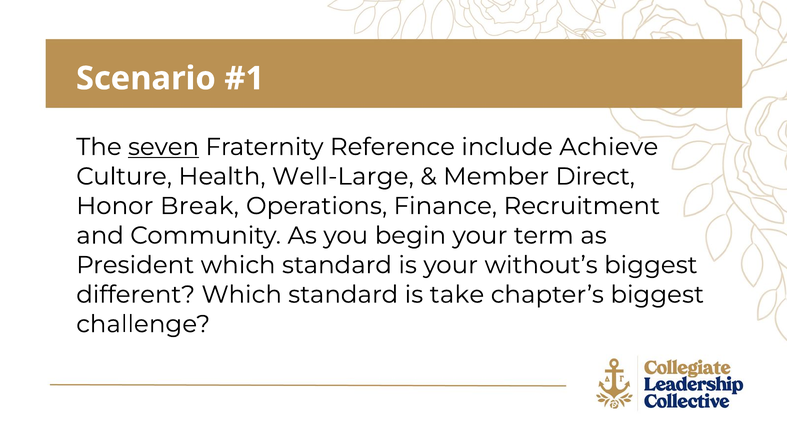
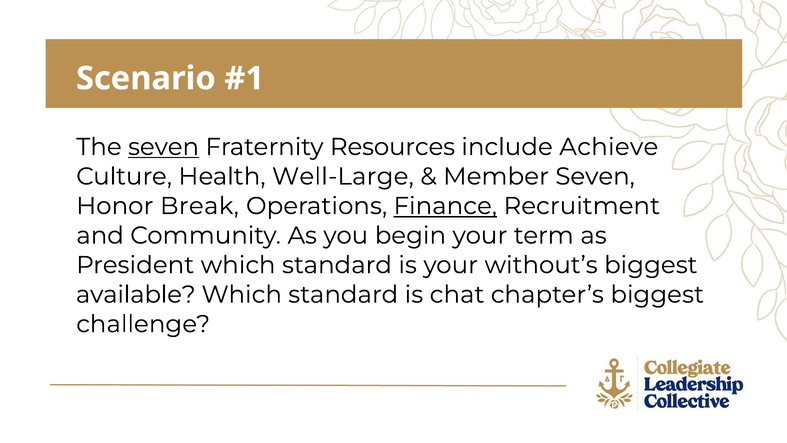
Reference: Reference -> Resources (393, 147)
Member Direct: Direct -> Seven (595, 176)
Finance underline: none -> present (445, 206)
different: different -> available (136, 294)
take: take -> chat (457, 294)
